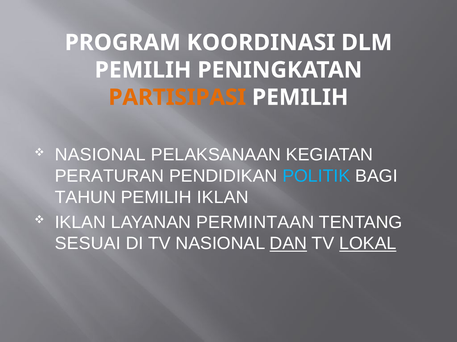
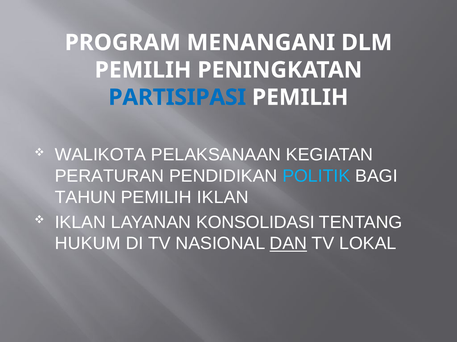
KOORDINASI: KOORDINASI -> MENANGANI (261, 43)
PARTISIPASI colour: orange -> blue (177, 98)
NASIONAL: NASIONAL -> WALIKOTA (100, 155)
PERMINTAAN: PERMINTAAN -> KONSOLIDASI (255, 223)
SESUAI: SESUAI -> HUKUM (88, 244)
LOKAL underline: present -> none (368, 244)
